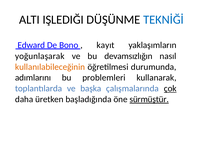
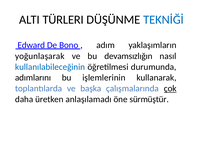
IŞLEDIĞI: IŞLEDIĞI -> TÜRLERI (63, 20)
kayıt: kayıt -> adım (106, 45)
kullanılabileceğinin colour: orange -> blue (50, 67)
problemleri: problemleri -> işlemlerinin (104, 78)
başladığında: başladığında -> anlaşılamadı (89, 99)
sürmüştür underline: present -> none (149, 99)
